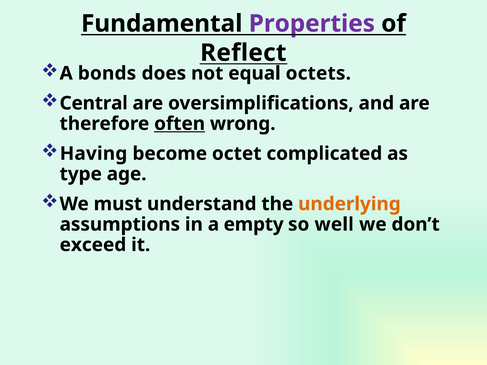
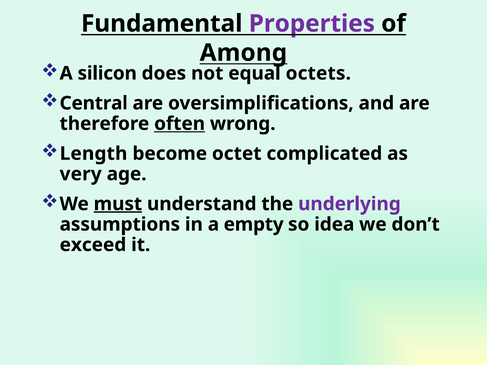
Reflect: Reflect -> Among (243, 53)
bonds: bonds -> silicon (107, 73)
Having: Having -> Length (94, 154)
type: type -> very (81, 174)
must underline: none -> present (118, 204)
underlying colour: orange -> purple (349, 204)
well: well -> idea (334, 225)
